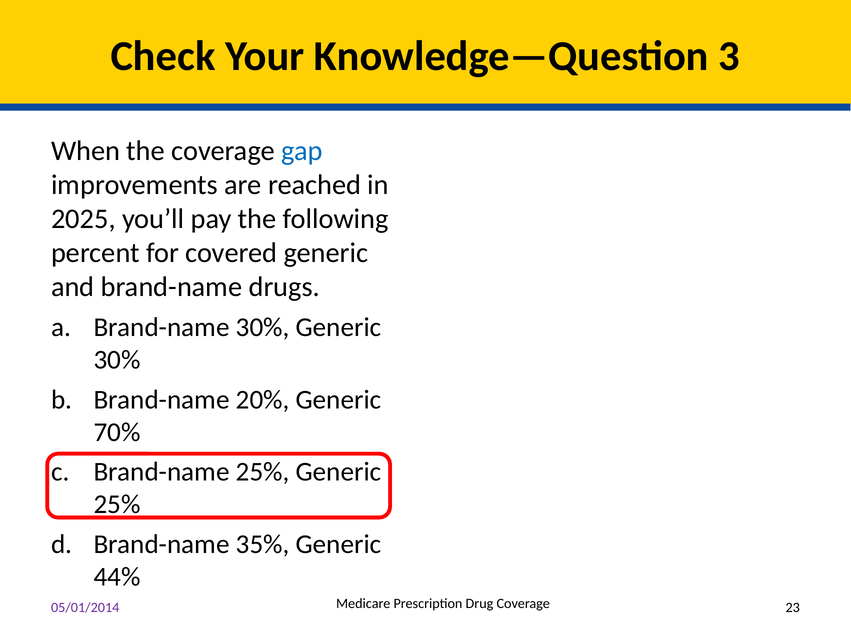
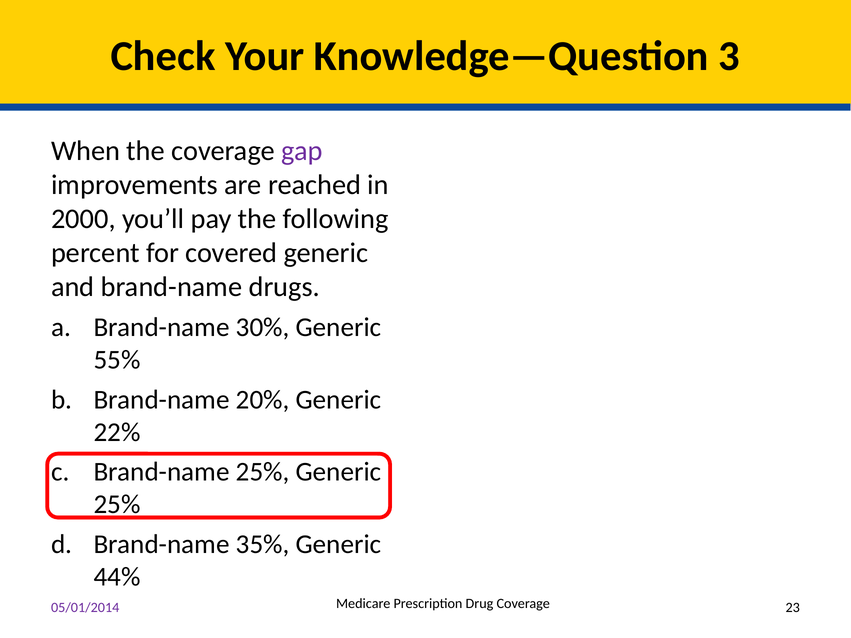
gap colour: blue -> purple (302, 151)
2025: 2025 -> 2000 (83, 219)
30%: 30% -> 55% (117, 360)
70%: 70% -> 22% (117, 432)
